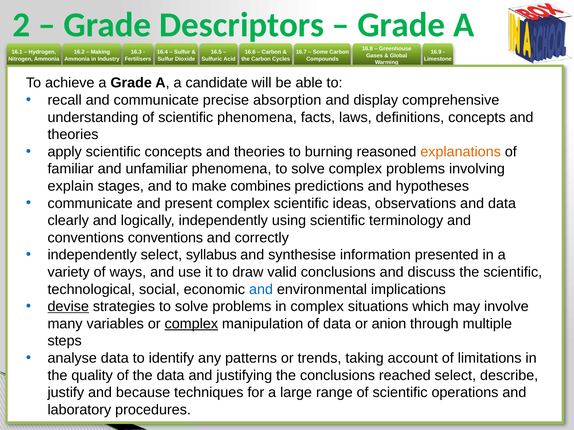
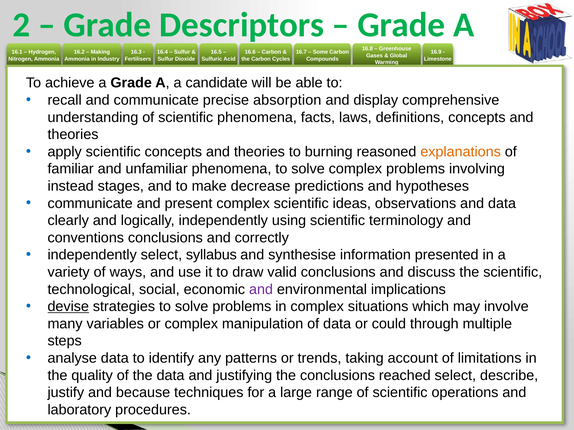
explain: explain -> instead (71, 186)
combines: combines -> decrease (261, 186)
conventions conventions: conventions -> conclusions (165, 238)
and colour: blue -> purple (261, 290)
complex underline: present -> none (191, 324)
anion: anion -> could (389, 324)
